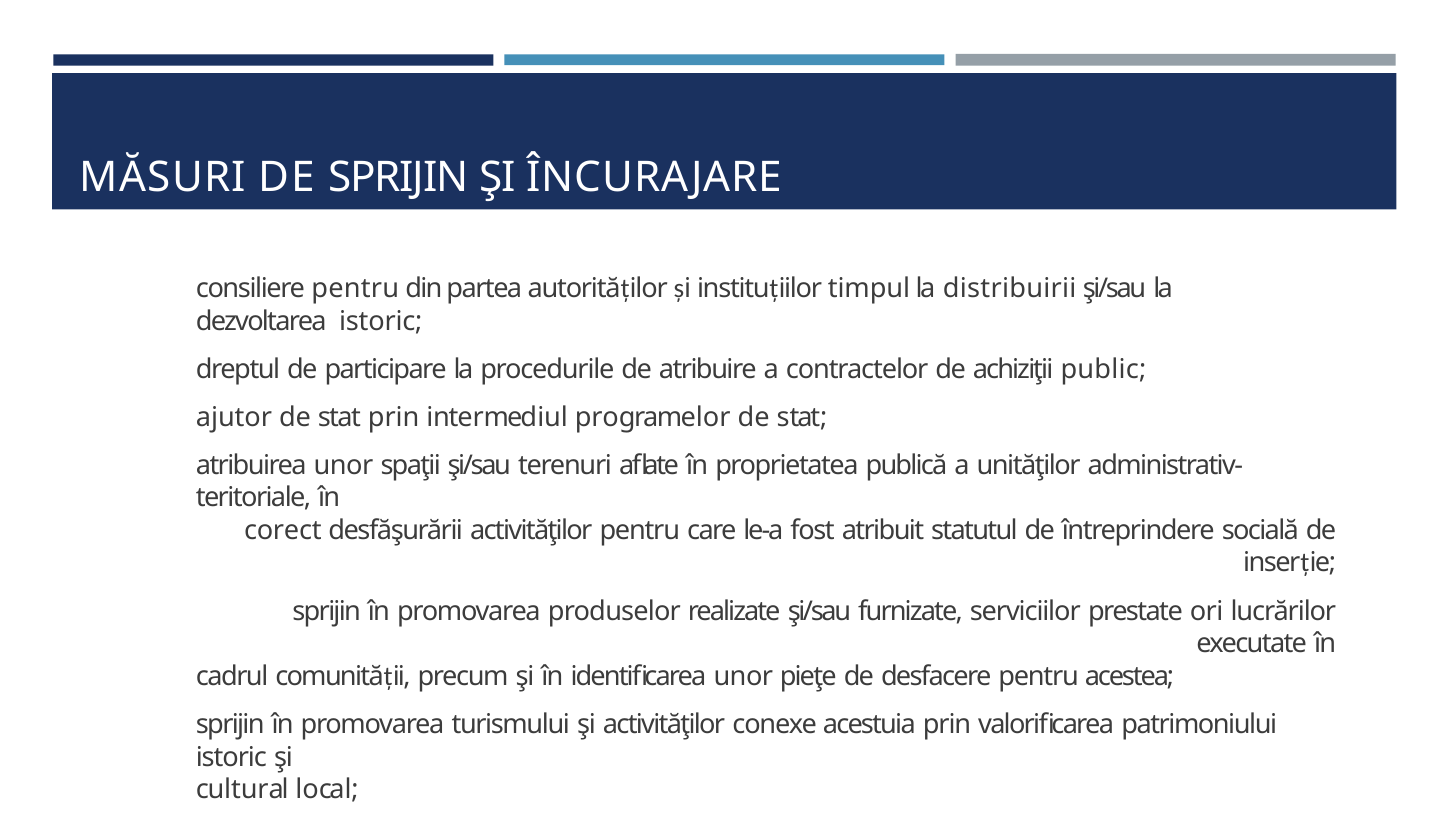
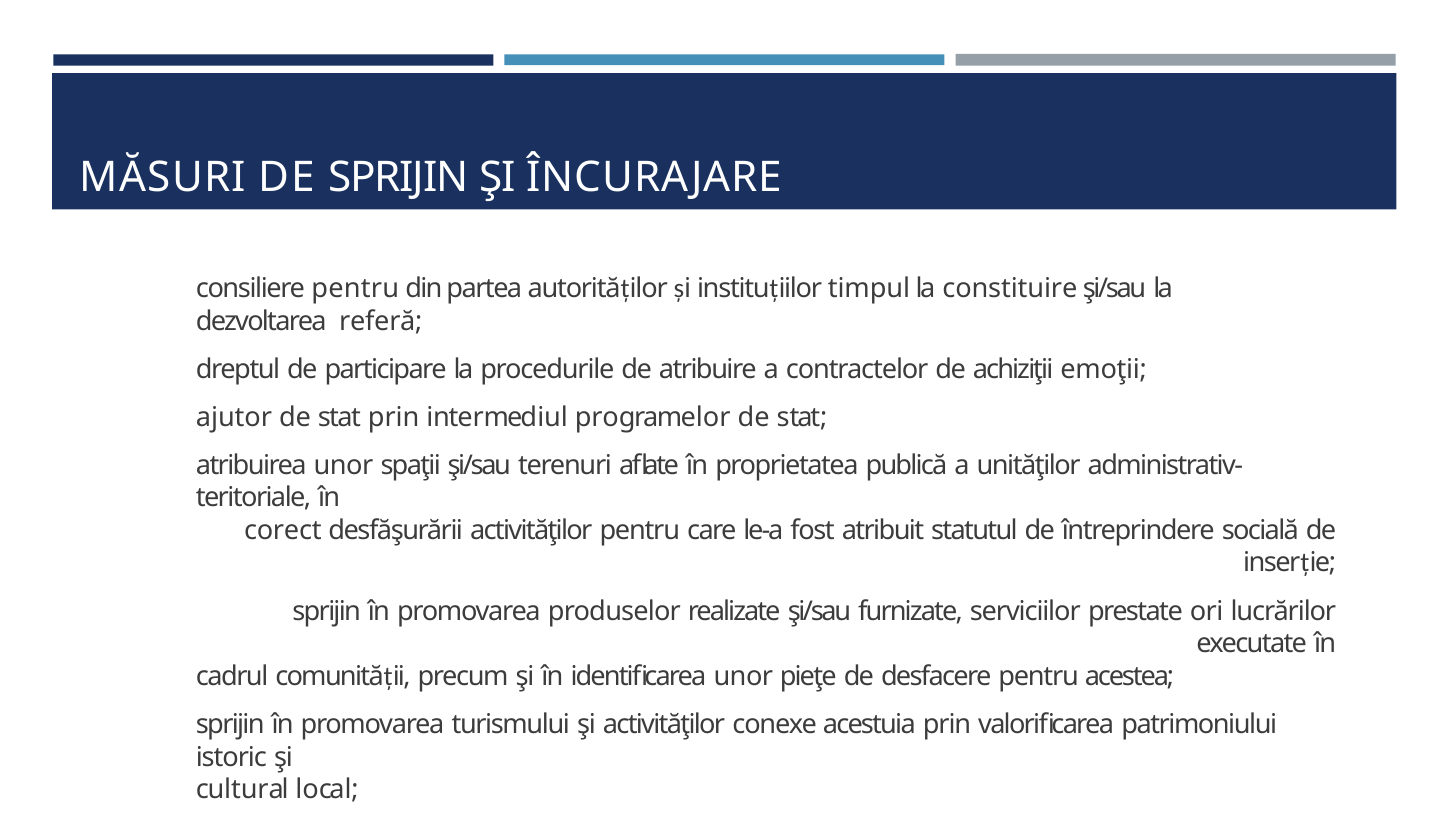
distribuirii: distribuirii -> constituire (1010, 288)
dezvoltarea istoric: istoric -> referă (381, 321)
public: public -> emoţii (1104, 369)
